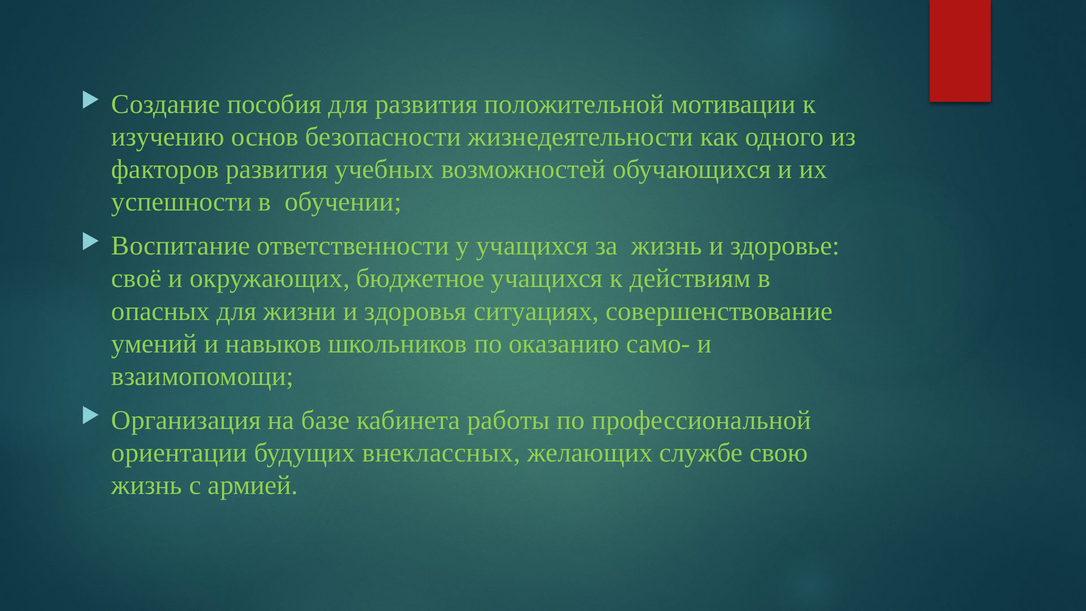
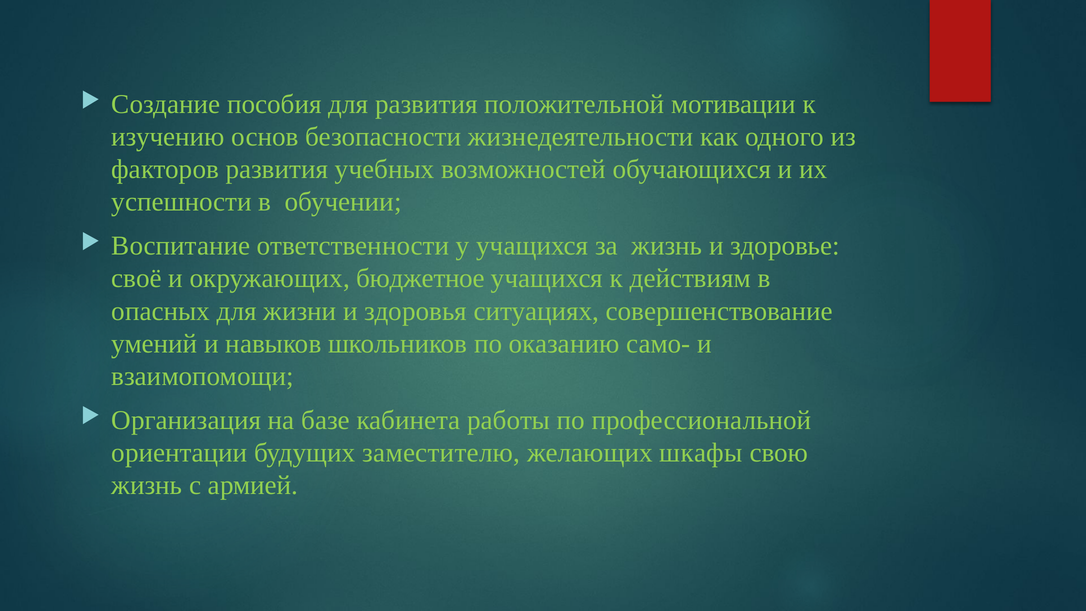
внеклассных: внеклассных -> заместителю (441, 453)
службе: службе -> шкафы (701, 453)
